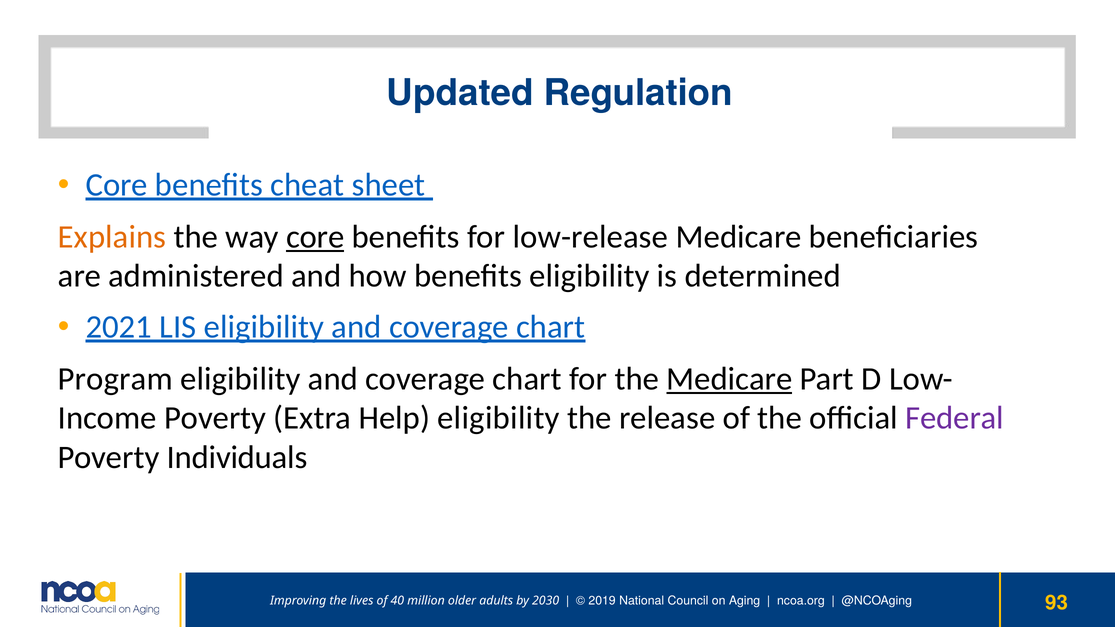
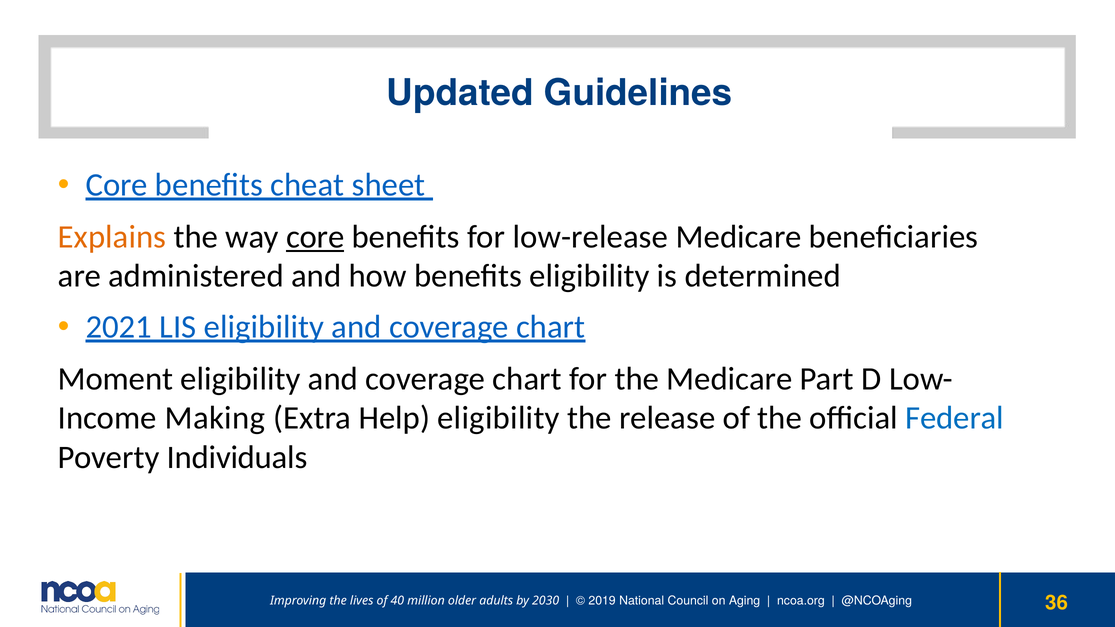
Regulation: Regulation -> Guidelines (638, 93)
Program: Program -> Moment (115, 379)
Medicare underline: present -> none (729, 379)
Poverty: Poverty -> Making (215, 418)
Federal colour: purple -> blue (955, 418)
93: 93 -> 36 (1057, 603)
